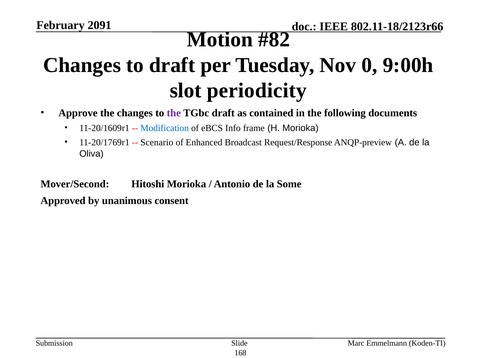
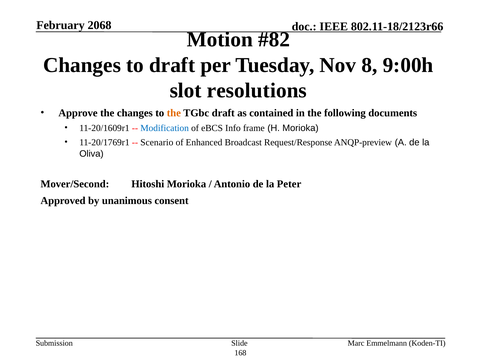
2091: 2091 -> 2068 (100, 25)
0: 0 -> 8 (369, 65)
periodicity: periodicity -> resolutions (257, 90)
the colour: purple -> orange (174, 113)
Some: Some -> Peter (289, 184)
